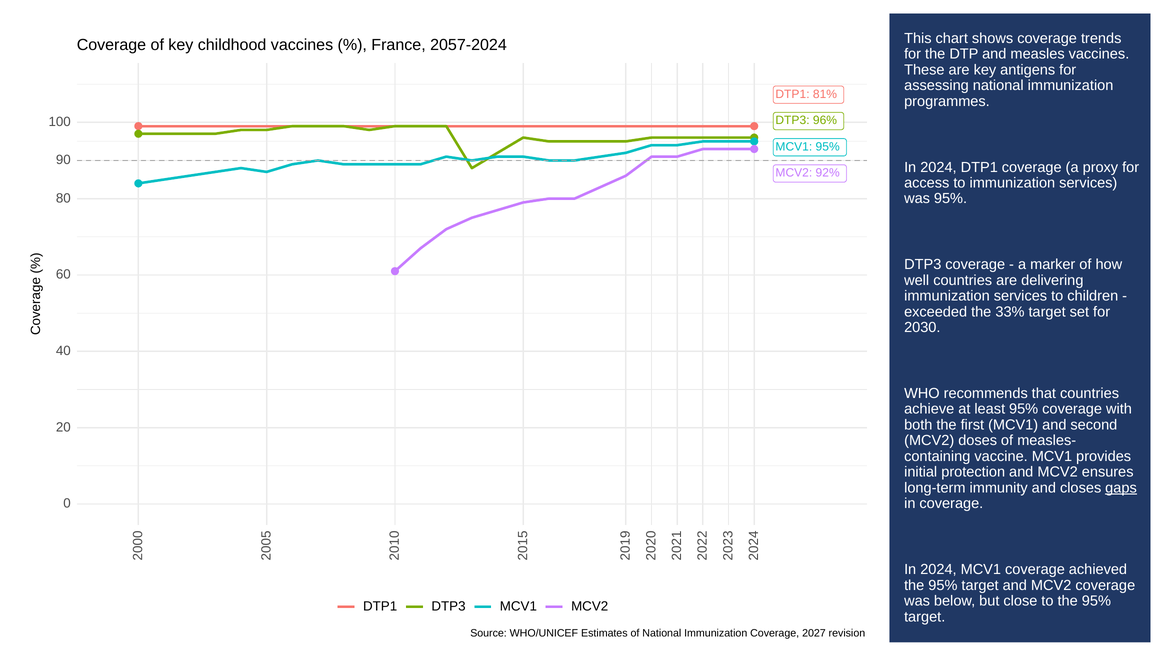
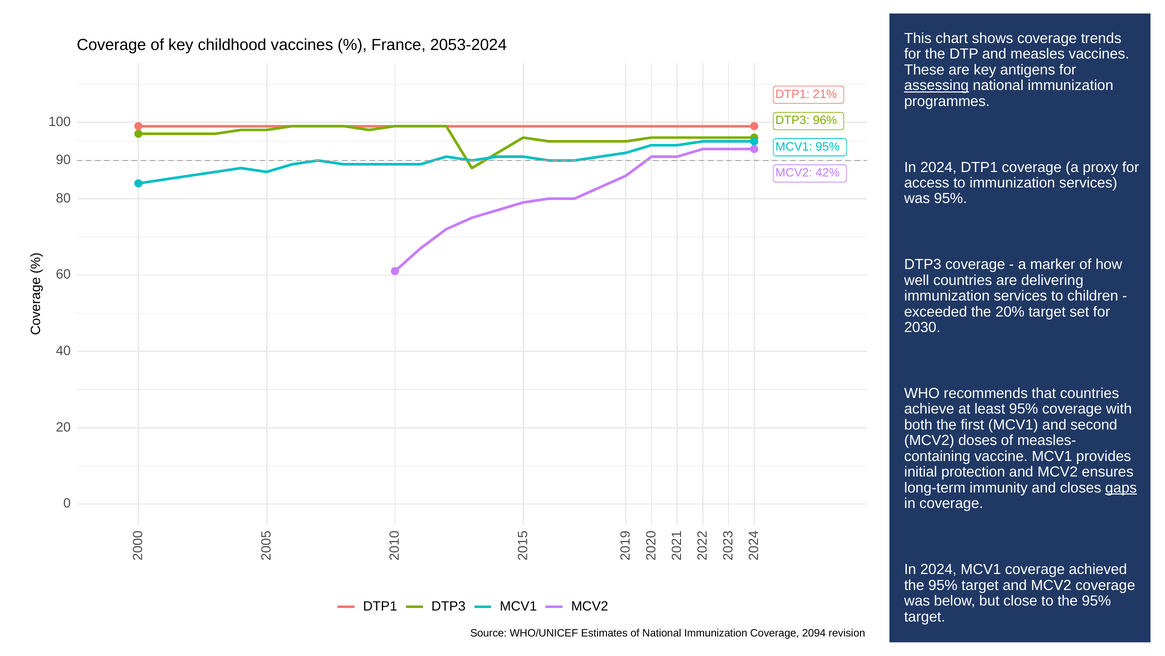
2057-2024: 2057-2024 -> 2053-2024 (468, 45)
assessing underline: none -> present (937, 85)
81%: 81% -> 21% (825, 94)
92%: 92% -> 42% (828, 173)
33%: 33% -> 20% (1010, 311)
2027: 2027 -> 2094 (814, 632)
